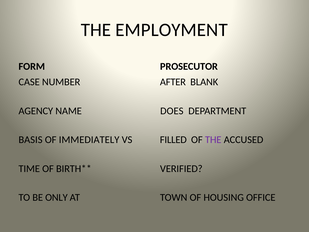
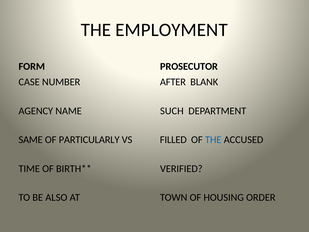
DOES: DOES -> SUCH (172, 111)
BASIS: BASIS -> SAME (31, 140)
IMMEDIATELY: IMMEDIATELY -> PARTICULARLY (89, 140)
THE colour: purple -> blue (213, 140)
ONLY: ONLY -> ALSO (56, 197)
OFFICE: OFFICE -> ORDER (261, 197)
